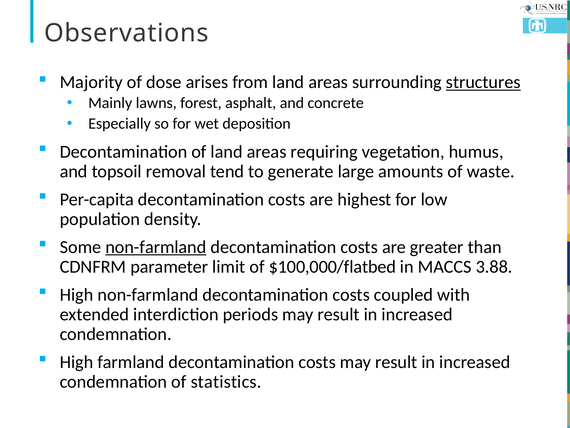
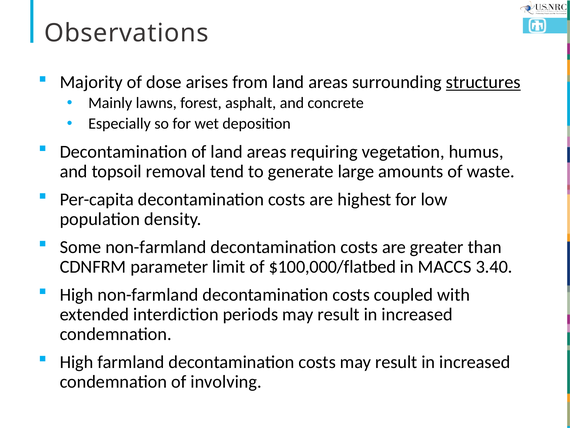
non-farmland underline: present -> none (156, 247)
3.88: 3.88 -> 3.40 (494, 266)
statistics: statistics -> involving (226, 381)
